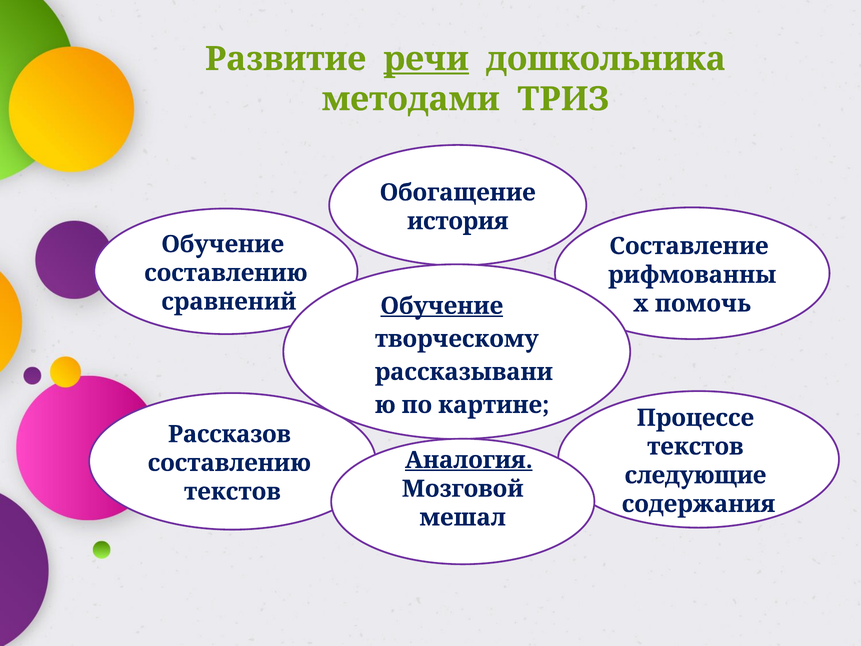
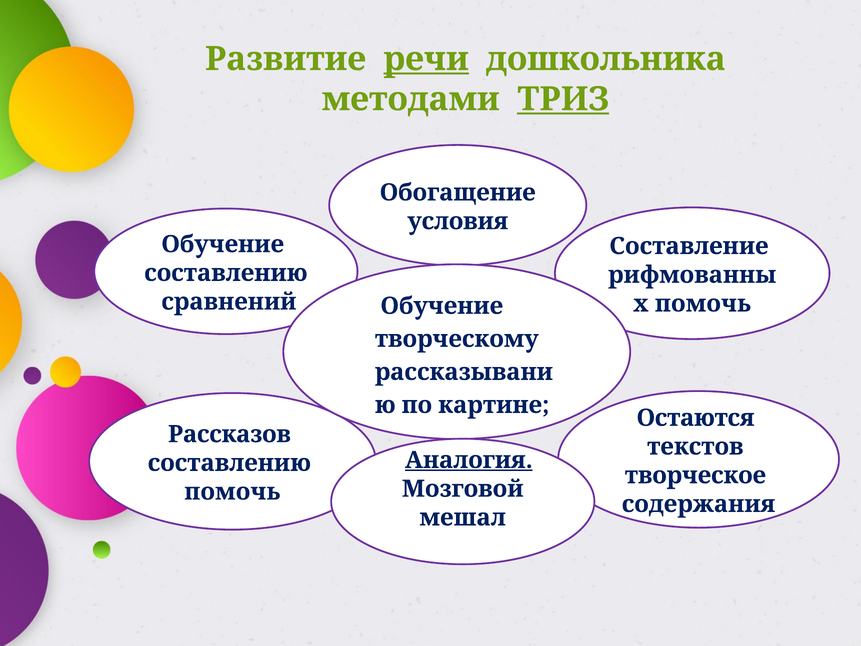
ТРИЗ underline: none -> present (563, 99)
история: история -> условия (458, 221)
Обучение underline: present -> none (442, 306)
Процессе: Процессе -> Остаются (696, 418)
следующие: следующие -> творческое (695, 475)
текстов: текстов -> помочь (232, 492)
